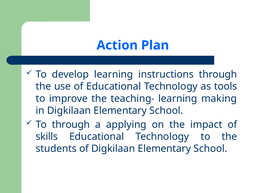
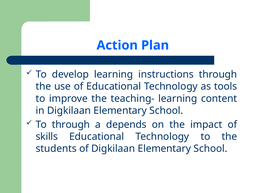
making: making -> content (219, 98)
applying: applying -> depends (126, 124)
